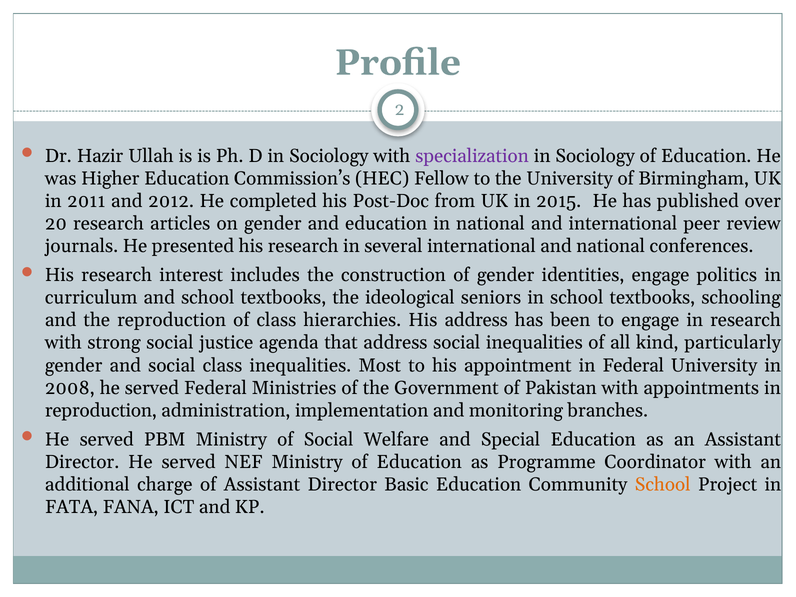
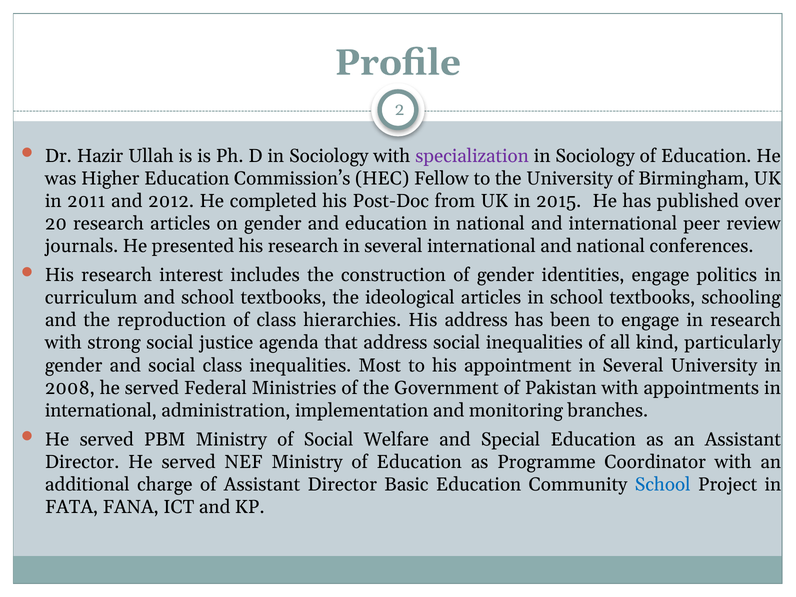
ideological seniors: seniors -> articles (491, 298)
appointment in Federal: Federal -> Several (633, 365)
reproduction: reproduction -> international (101, 410)
School colour: orange -> blue (663, 485)
